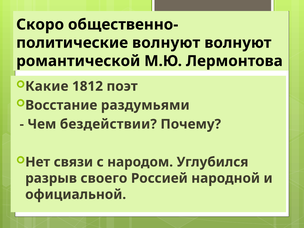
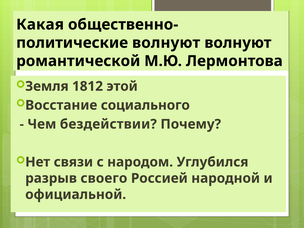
Скоро: Скоро -> Какая (40, 25)
Какие: Какие -> Земля (47, 86)
поэт: поэт -> этой (122, 86)
раздумьями: раздумьями -> социального (145, 105)
